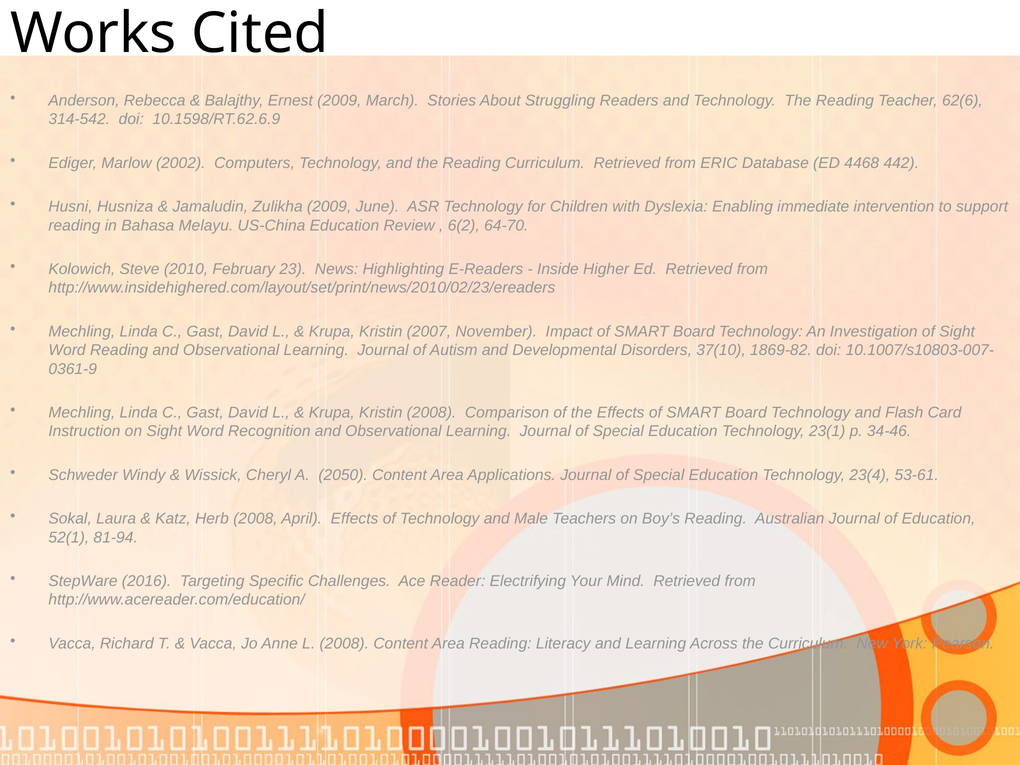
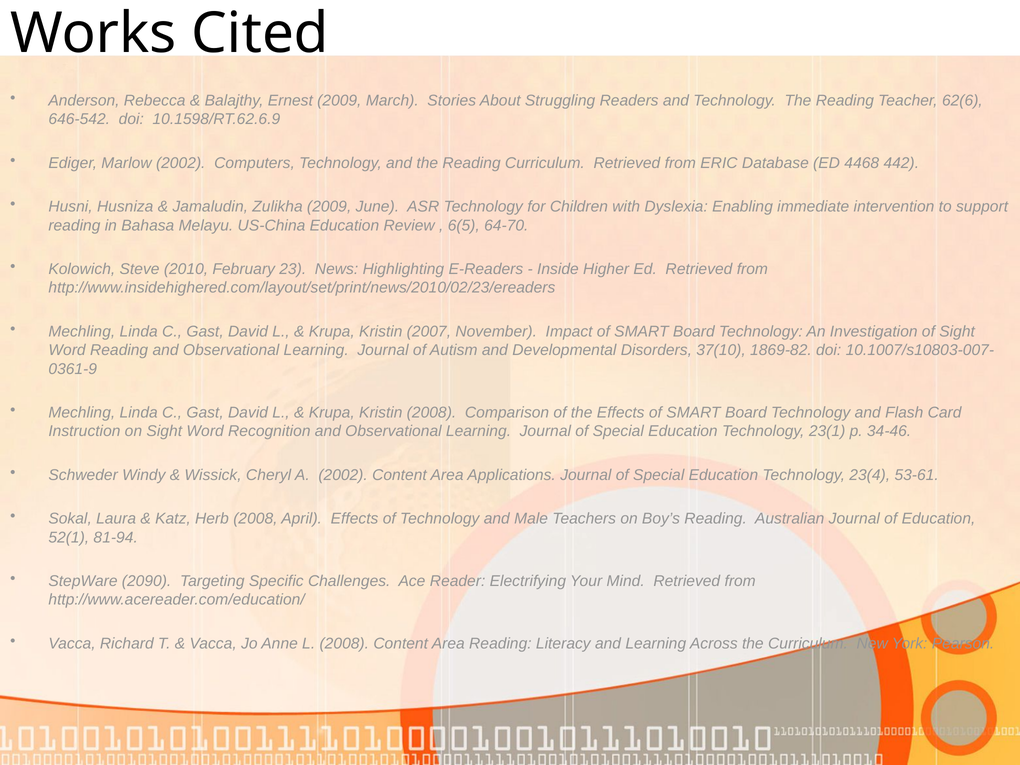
314-542: 314-542 -> 646-542 (79, 119)
6(2: 6(2 -> 6(5 (464, 225)
A 2050: 2050 -> 2002 (343, 475)
2016: 2016 -> 2090 (147, 581)
